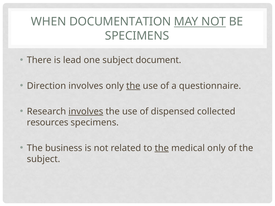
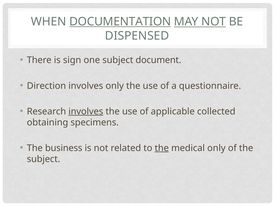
DOCUMENTATION underline: none -> present (120, 22)
SPECIMENS: SPECIMENS -> DISPENSED (137, 36)
lead: lead -> sign (72, 60)
the underline: present -> none (133, 86)
dispensed: dispensed -> applicable (173, 112)
resources: resources -> obtaining (48, 123)
